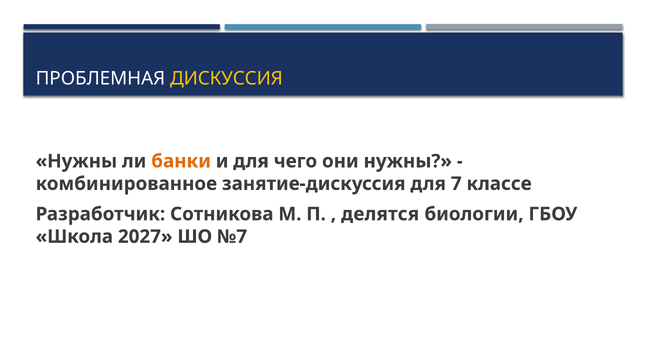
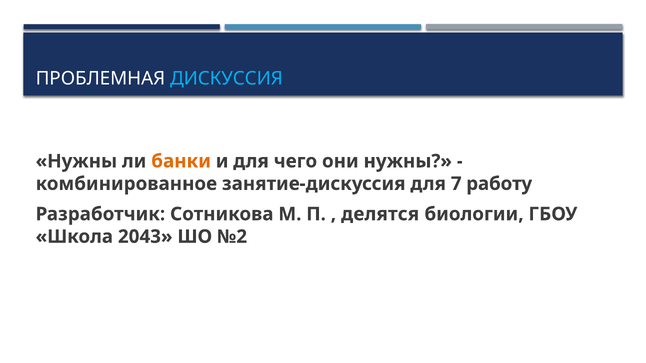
ДИСКУССИЯ colour: yellow -> light blue (226, 78)
классе: классе -> работу (499, 184)
2027: 2027 -> 2043 (145, 237)
№7: №7 -> №2 (232, 237)
